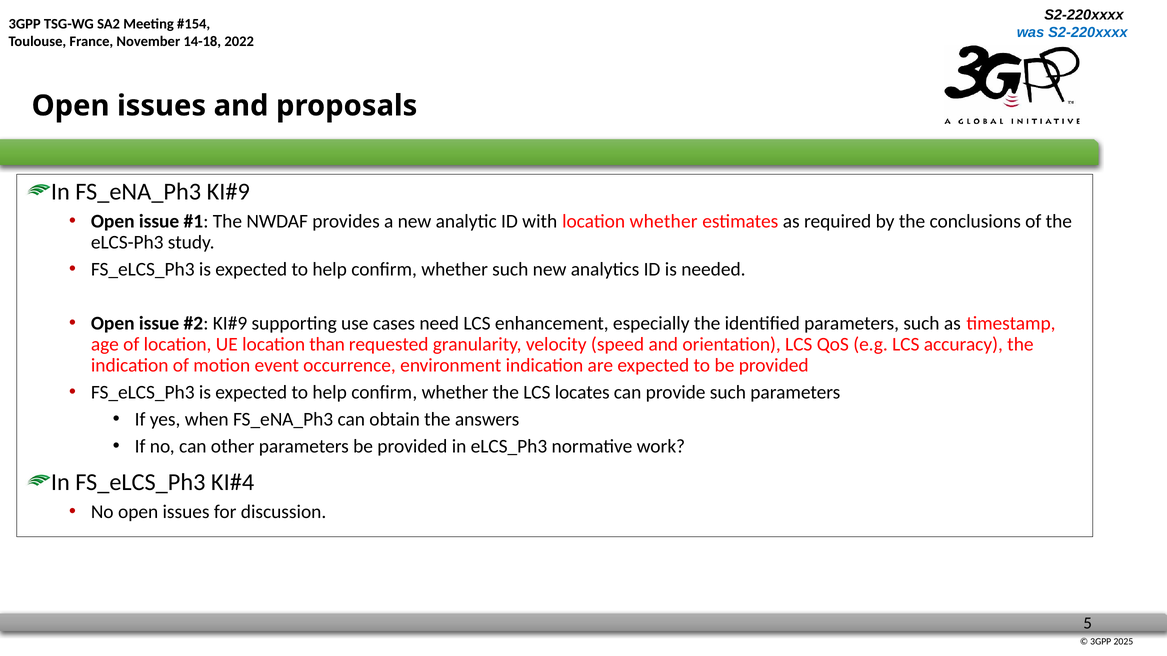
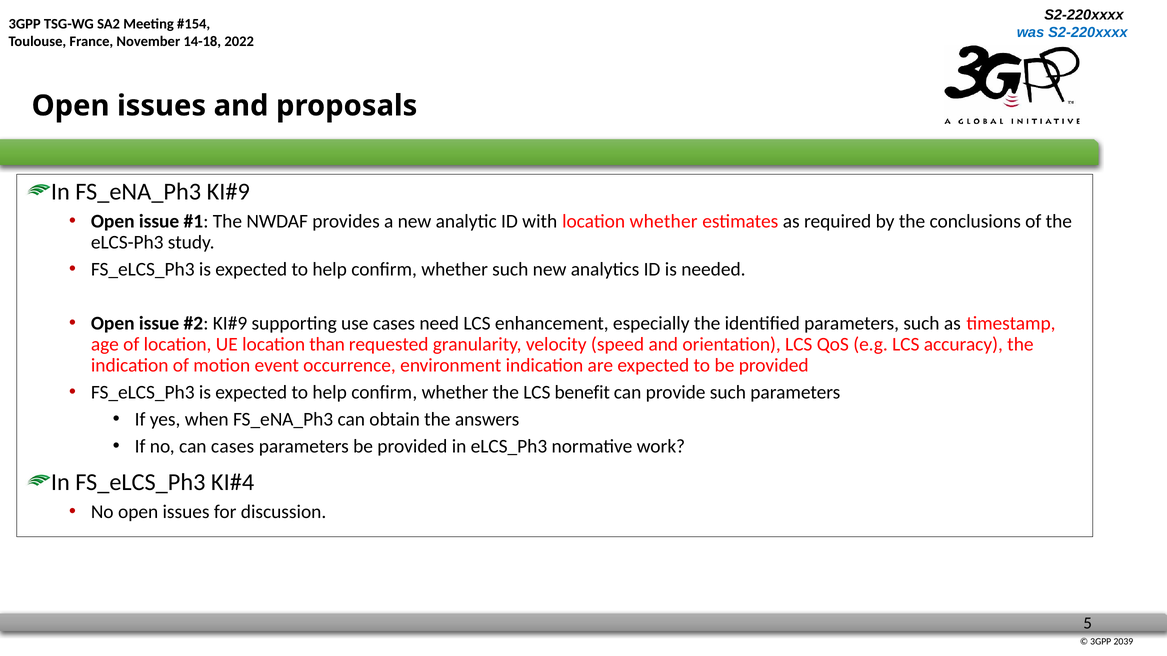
locates: locates -> benefit (582, 393)
can other: other -> cases (233, 447)
2025: 2025 -> 2039 (1123, 642)
